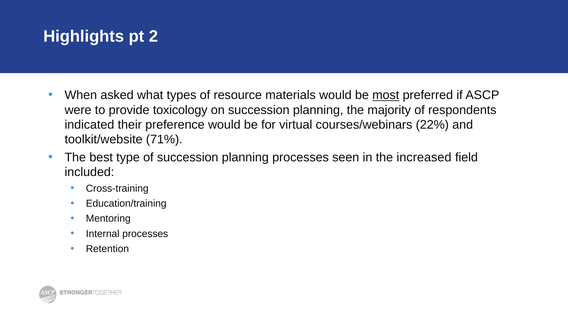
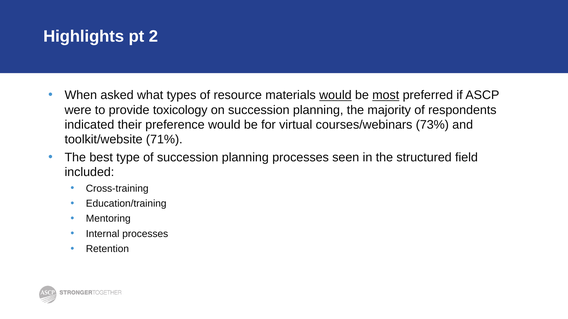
would underline: none -> present (335, 95)
22%: 22% -> 73% (432, 125)
increased: increased -> structured (424, 158)
